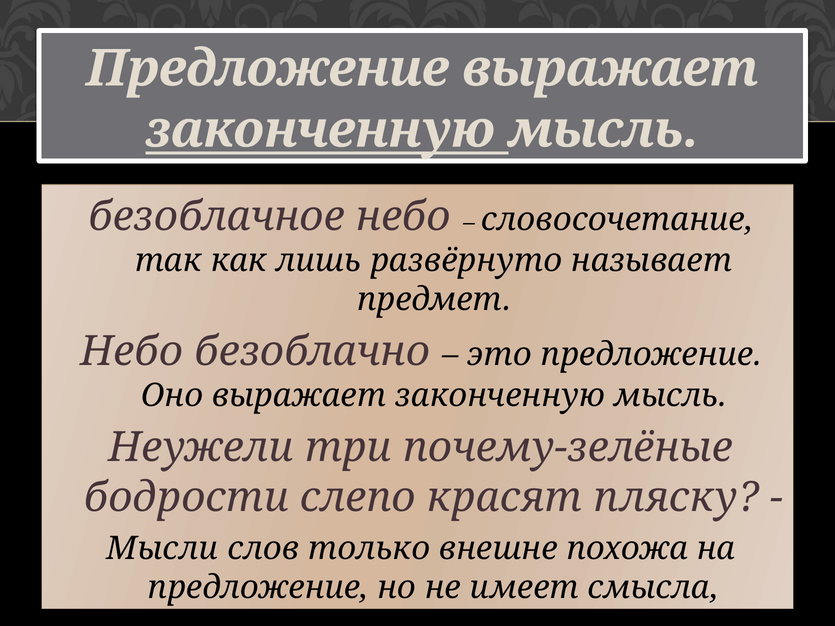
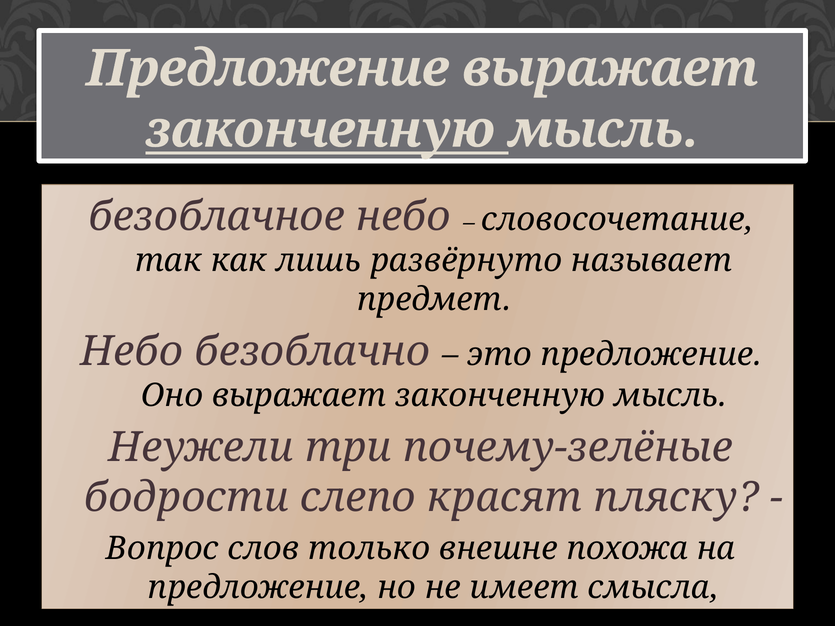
Мысли: Мысли -> Вопрос (162, 549)
